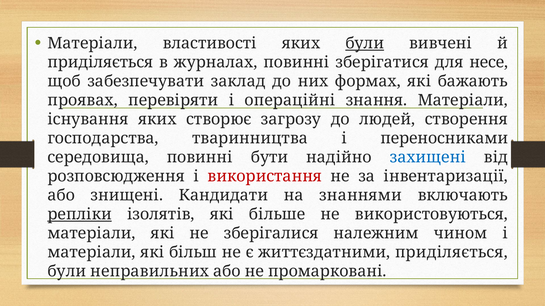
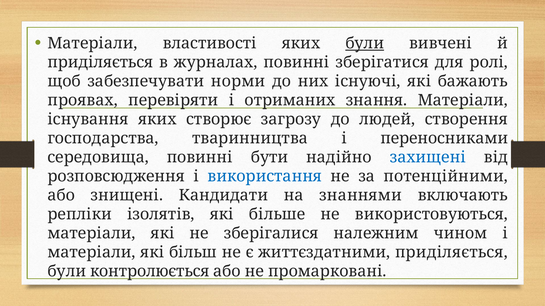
несе: несе -> ролі (489, 62)
заклад: заклад -> норми (238, 81)
формах: формах -> існуючі (368, 81)
операційні: операційні -> отриманих (290, 100)
використання colour: red -> blue (265, 177)
інвентаризації: інвентаризації -> потенційними (446, 177)
репліки underline: present -> none (80, 215)
неправильних: неправильних -> контролюється (150, 272)
